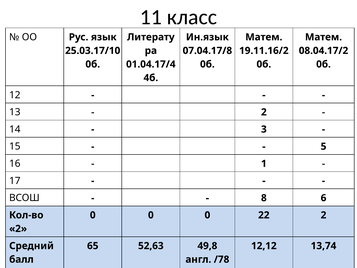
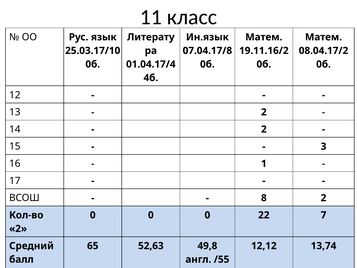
3: 3 -> 2 (264, 129)
5: 5 -> 3 (324, 146)
8 6: 6 -> 2 (324, 198)
22 2: 2 -> 7 (324, 215)
/78: /78 -> /55 (222, 259)
